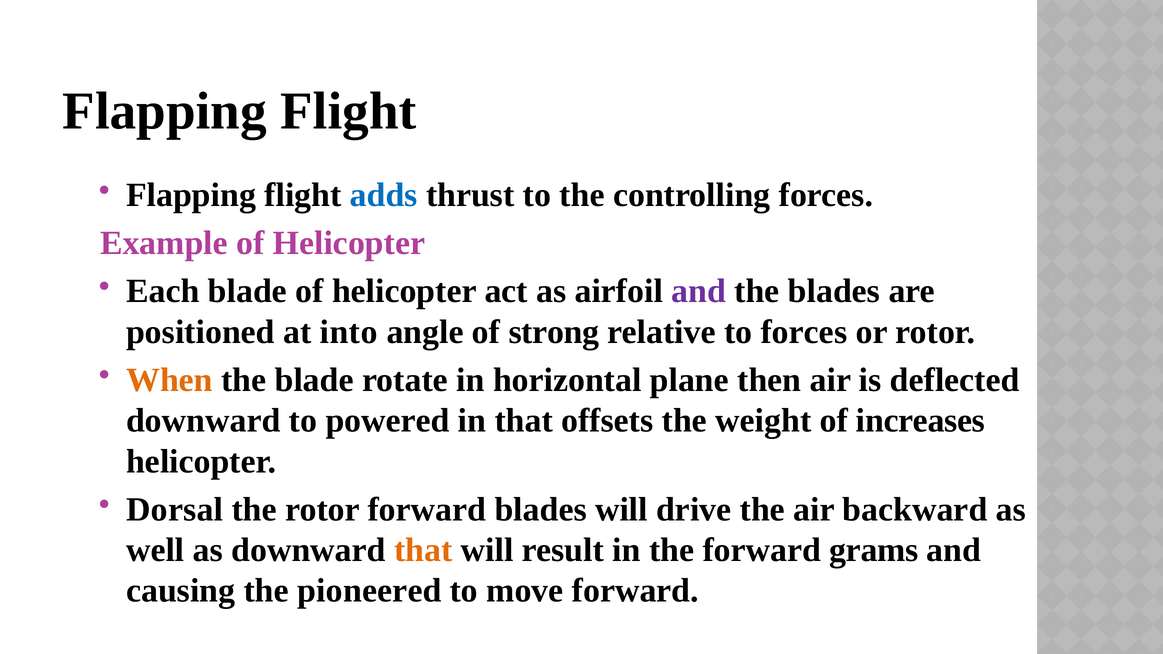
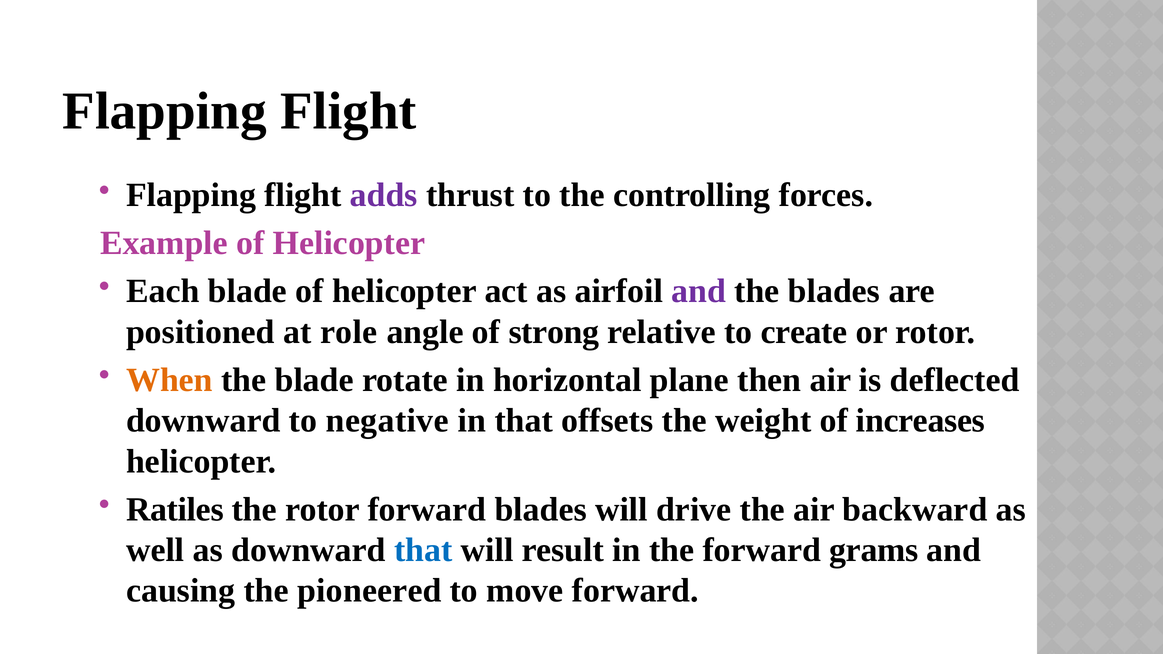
adds colour: blue -> purple (384, 195)
into: into -> role (349, 332)
to forces: forces -> create (804, 332)
powered: powered -> negative (387, 421)
Dorsal: Dorsal -> Ratiles (175, 509)
that colour: orange -> blue (423, 550)
